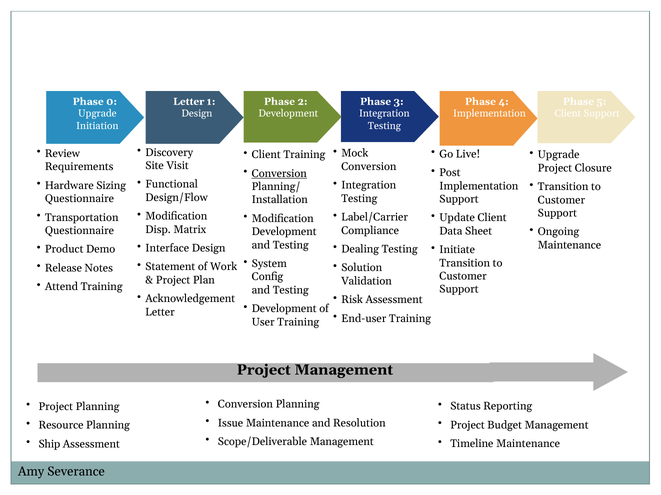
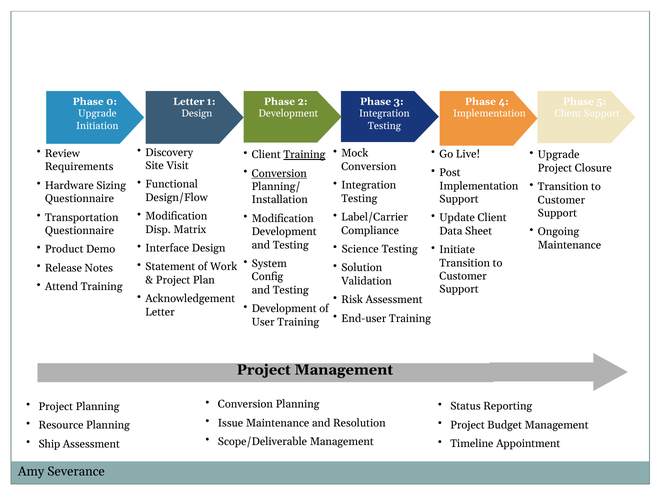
Training underline: none -> present (304, 155)
Dealing: Dealing -> Science (360, 249)
Timeline Maintenance: Maintenance -> Appointment (528, 444)
